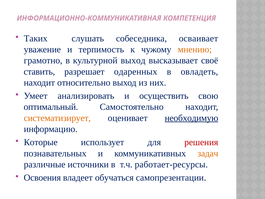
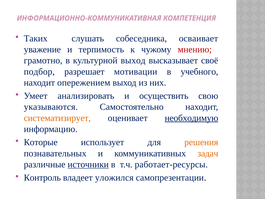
мнению colour: orange -> red (195, 49)
ставить: ставить -> подбор (39, 71)
одаренных: одаренных -> мотивации (136, 71)
овладеть: овладеть -> учебного (199, 71)
относительно: относительно -> опережением (84, 83)
оптимальный: оптимальный -> указываются (51, 107)
решения colour: red -> orange (201, 142)
источники underline: none -> present (88, 164)
Освоения: Освоения -> Контроль (42, 177)
обучаться: обучаться -> уложился (114, 177)
